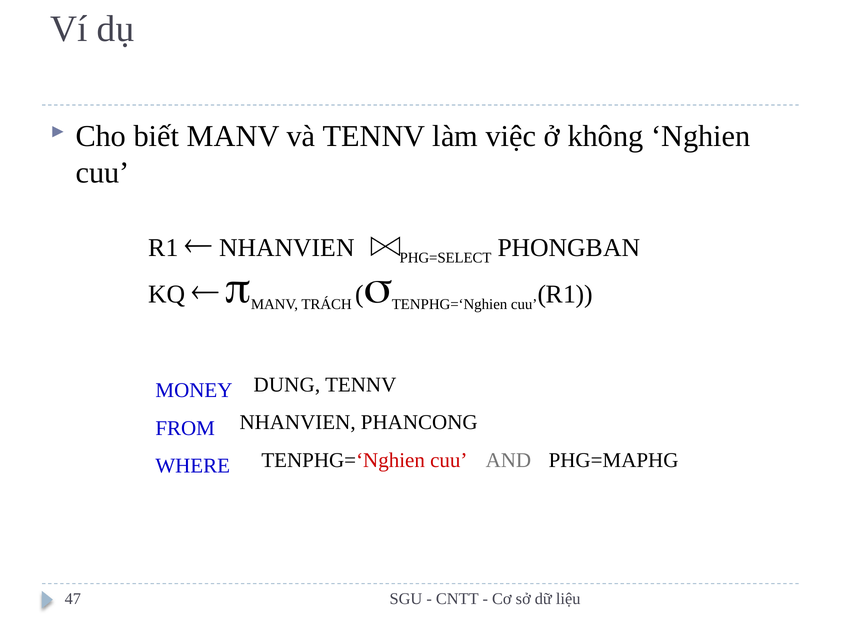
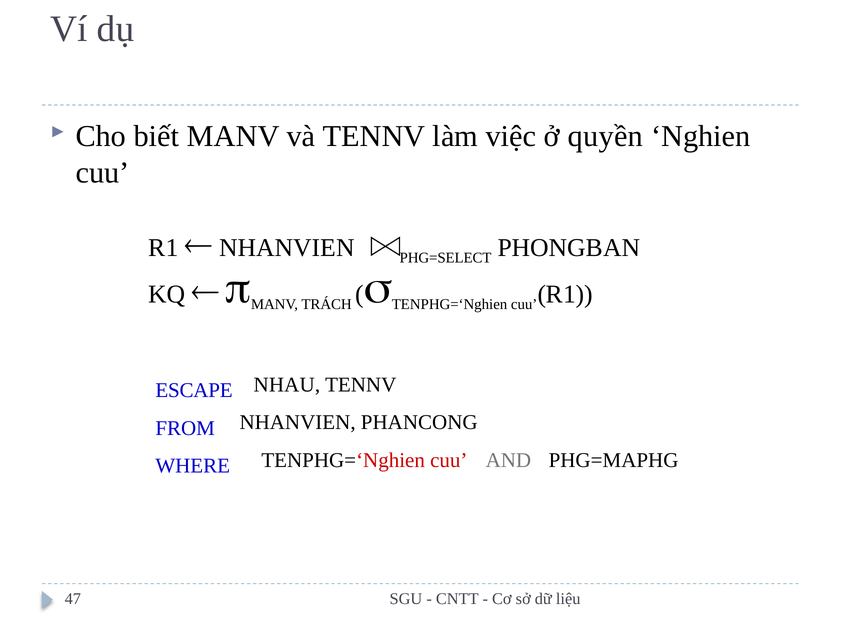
không: không -> quyền (605, 137)
DUNG: DUNG -> NHAU (287, 385)
MONEY: MONEY -> ESCAPE (194, 391)
